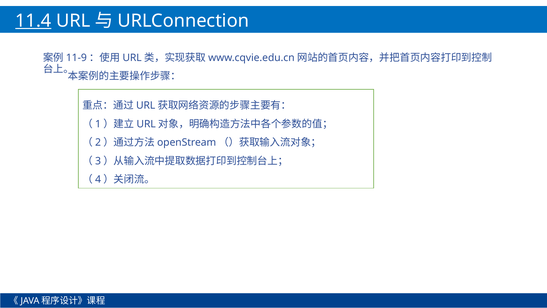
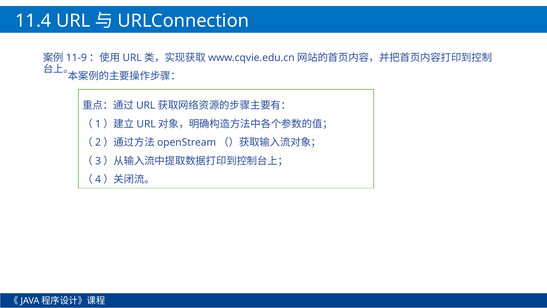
11.4 underline: present -> none (33, 21)
